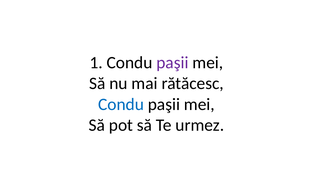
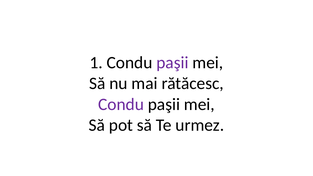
Condu colour: blue -> purple (121, 104)
